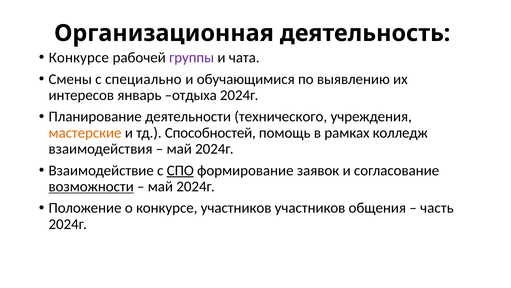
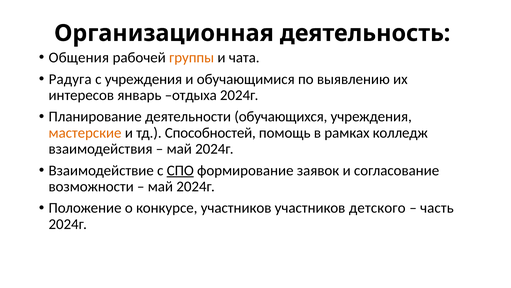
Конкурсе: Конкурсе -> Общения (79, 58)
группы colour: purple -> orange (192, 58)
Смены: Смены -> Радуга (70, 79)
с специально: специально -> учреждения (143, 79)
технического: технического -> обучающихся (281, 116)
возможности underline: present -> none (91, 186)
общения: общения -> детского (377, 208)
